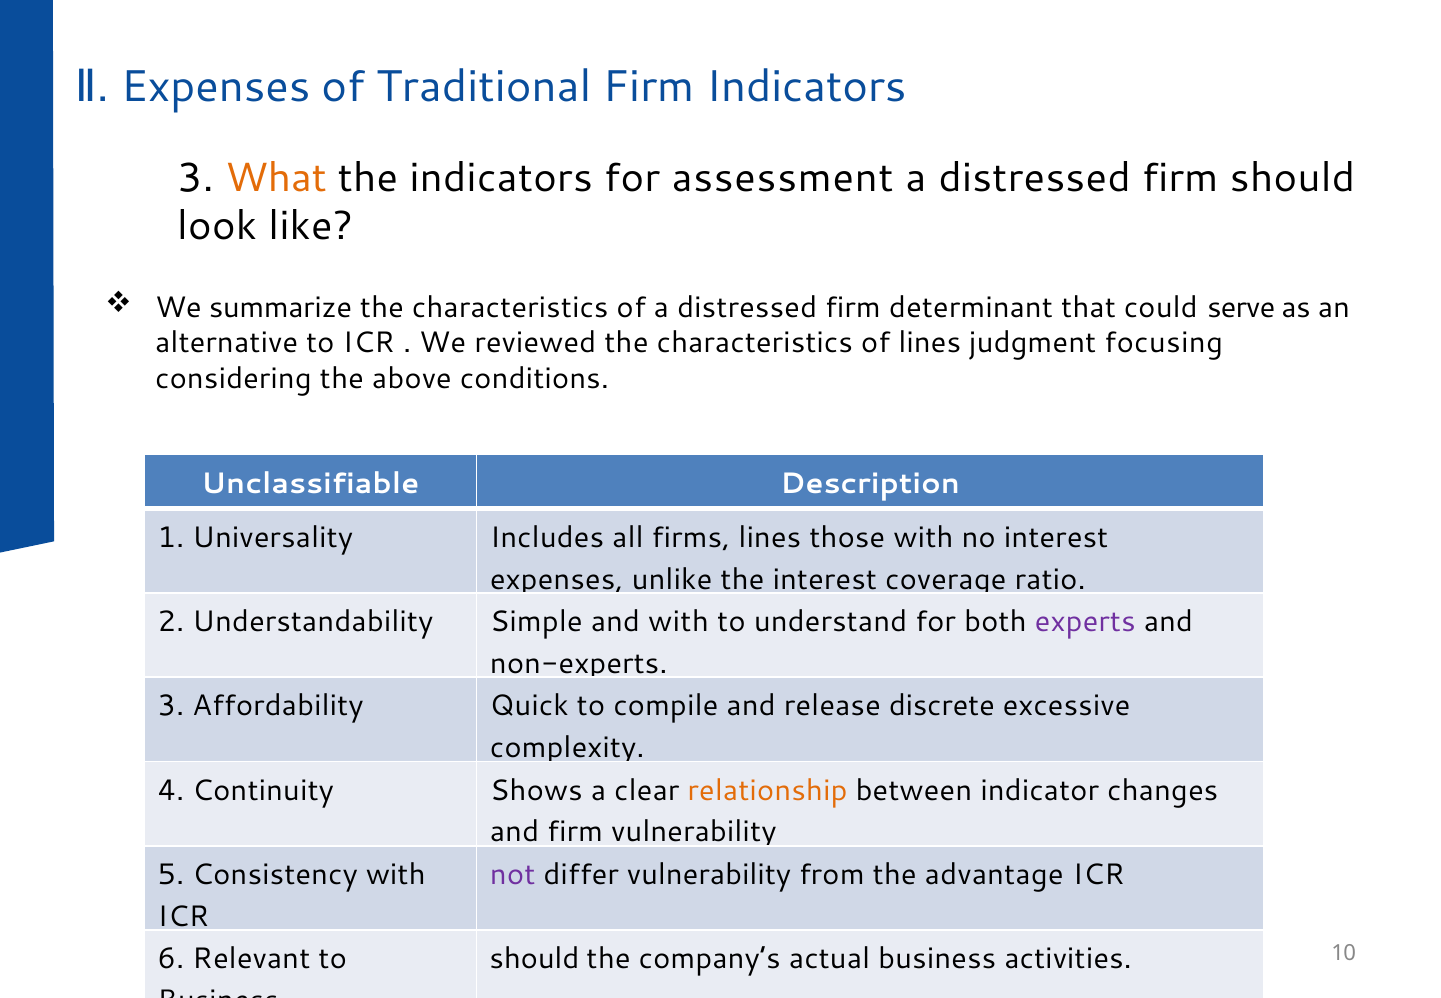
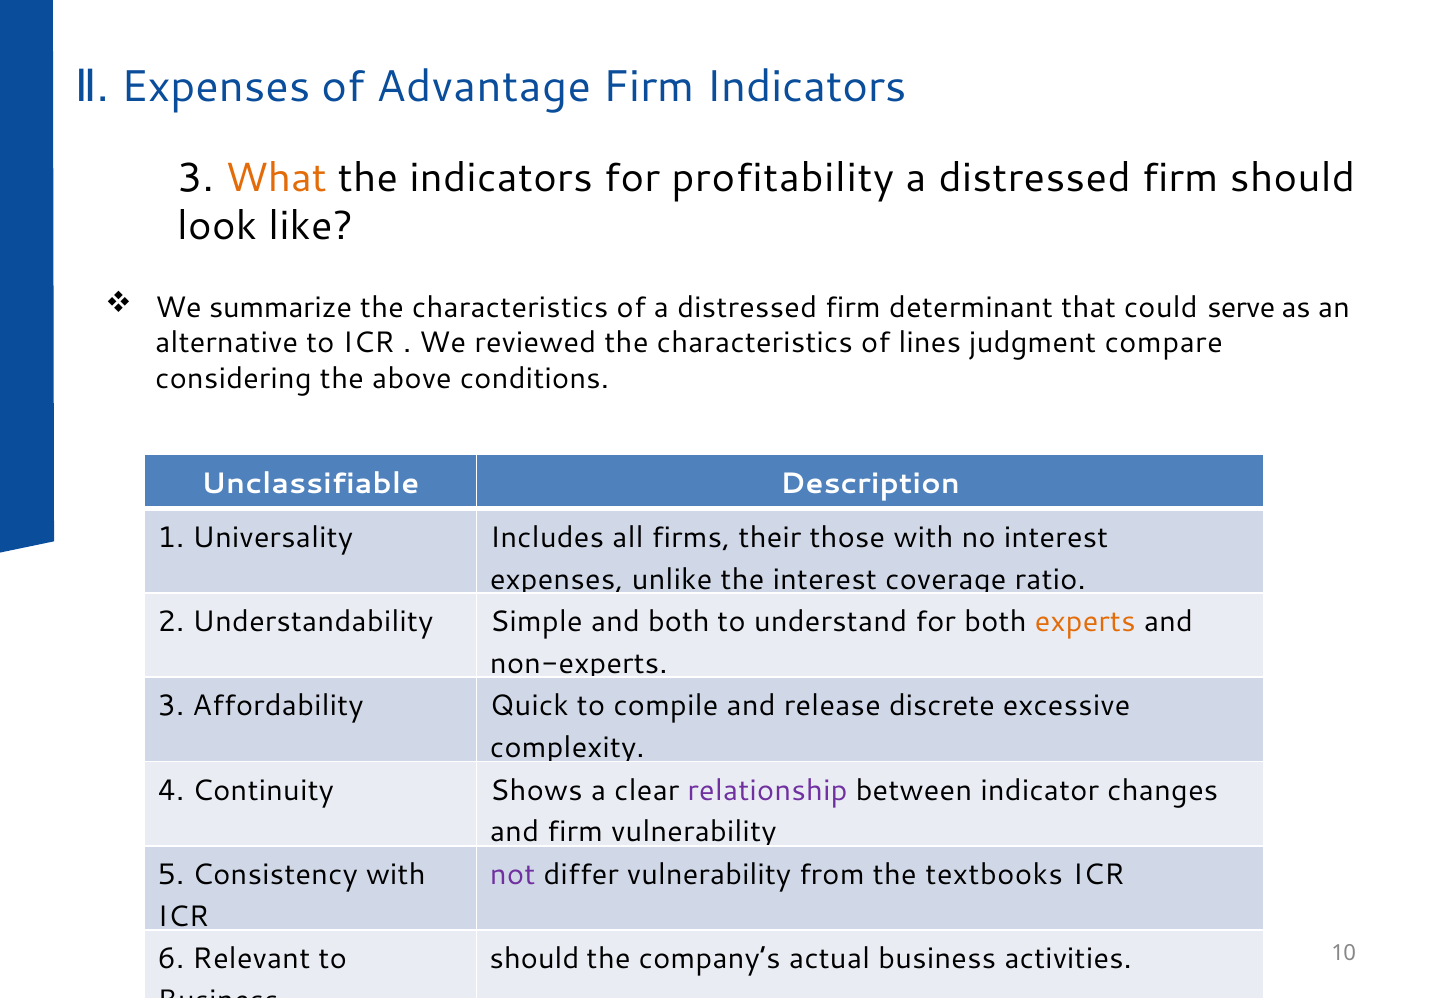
Traditional: Traditional -> Advantage (484, 87)
assessment: assessment -> profitability (783, 178)
focusing: focusing -> compare (1164, 343)
firms lines: lines -> their (770, 537)
and with: with -> both (679, 622)
experts colour: purple -> orange (1085, 622)
relationship colour: orange -> purple (767, 790)
advantage: advantage -> textbooks (994, 874)
